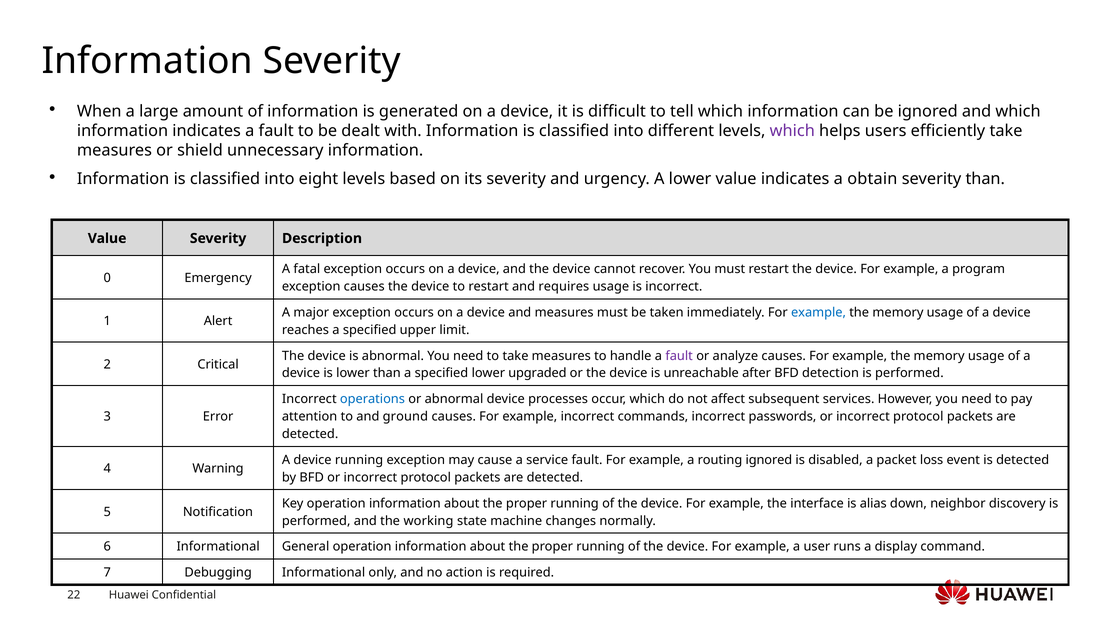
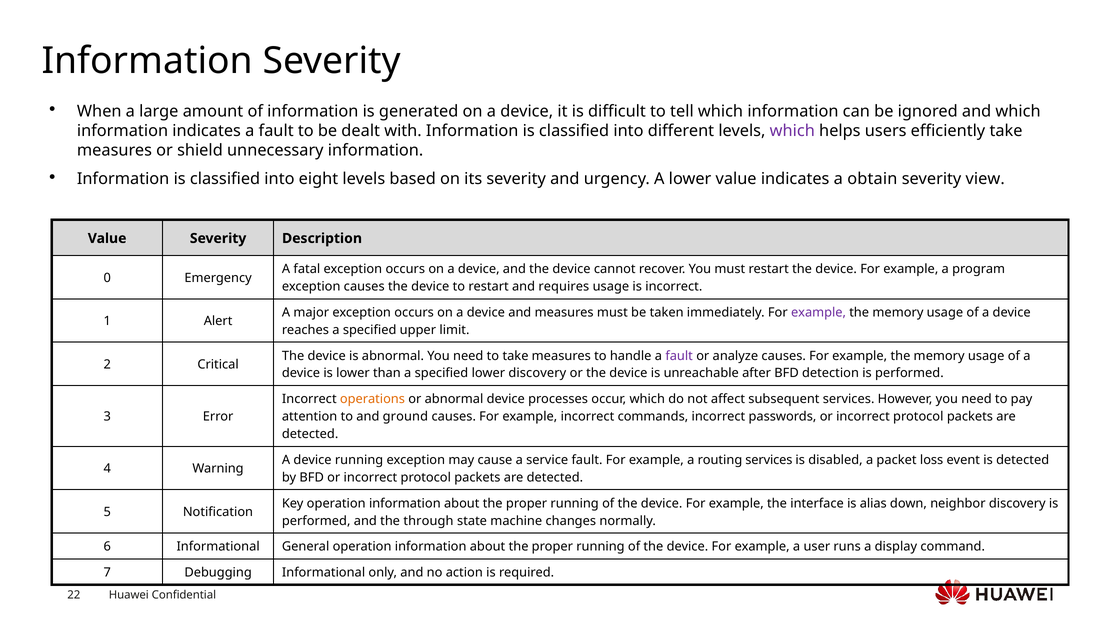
severity than: than -> view (985, 179)
example colour: blue -> purple (819, 313)
lower upgraded: upgraded -> discovery (537, 374)
operations colour: blue -> orange (372, 399)
routing ignored: ignored -> services (769, 460)
working: working -> through (428, 521)
